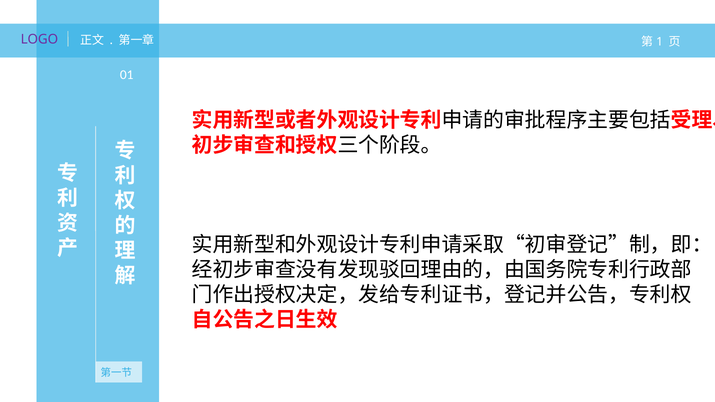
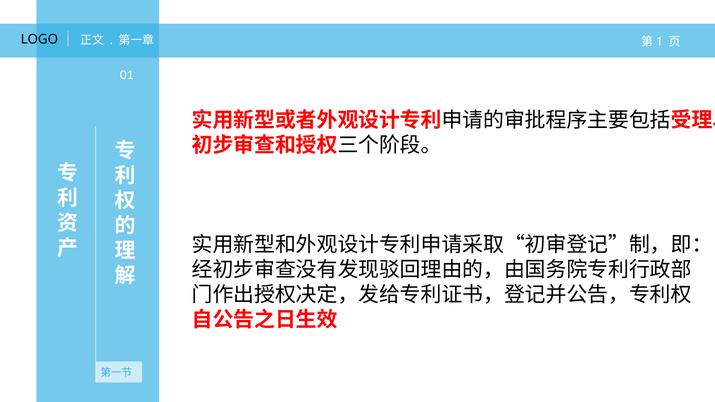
LOGO colour: purple -> black (39, 40)
